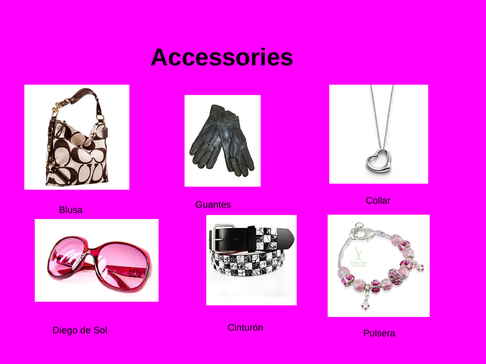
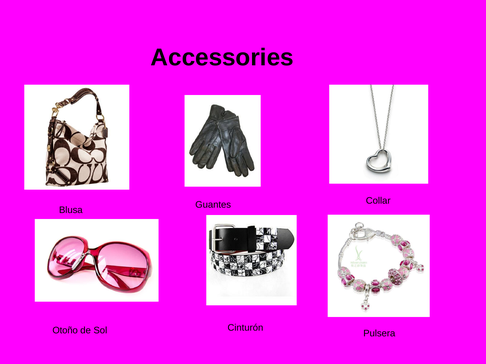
Diego: Diego -> Otoño (65, 331)
